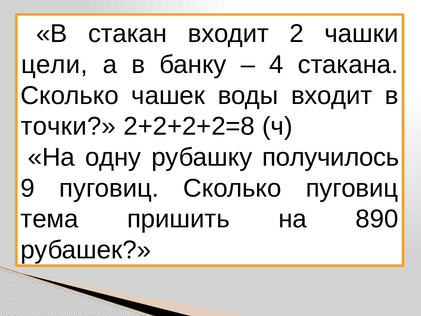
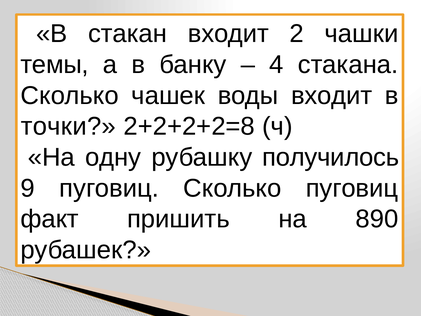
цели: цели -> темы (55, 65)
тема: тема -> факт (50, 219)
